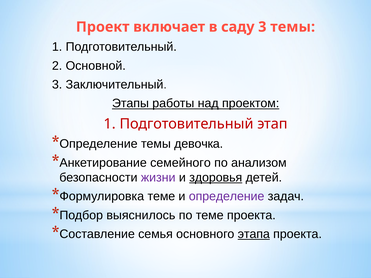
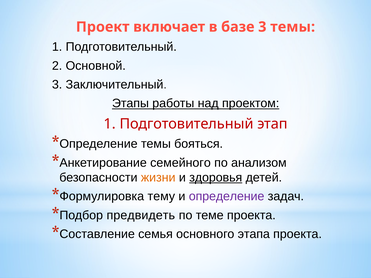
саду: саду -> базе (238, 27)
девочка: девочка -> бояться (199, 144)
жизни colour: purple -> orange (158, 178)
теме: теме -> тему (161, 197)
выяснилось: выяснилось -> предвидеть (141, 215)
этапа underline: present -> none (254, 234)
